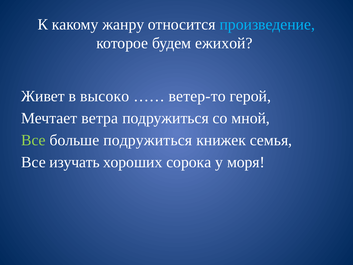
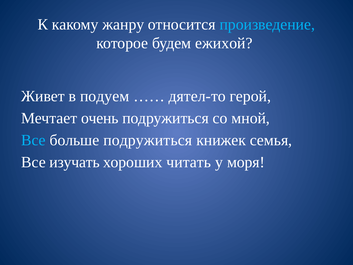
высоко: высоко -> подуем (105, 96)
ветер-то: ветер-то -> дятел-то (197, 96)
ветра: ветра -> очень (100, 118)
Все colour: light green -> light blue (33, 140)
сорока: сорока -> читать (189, 162)
